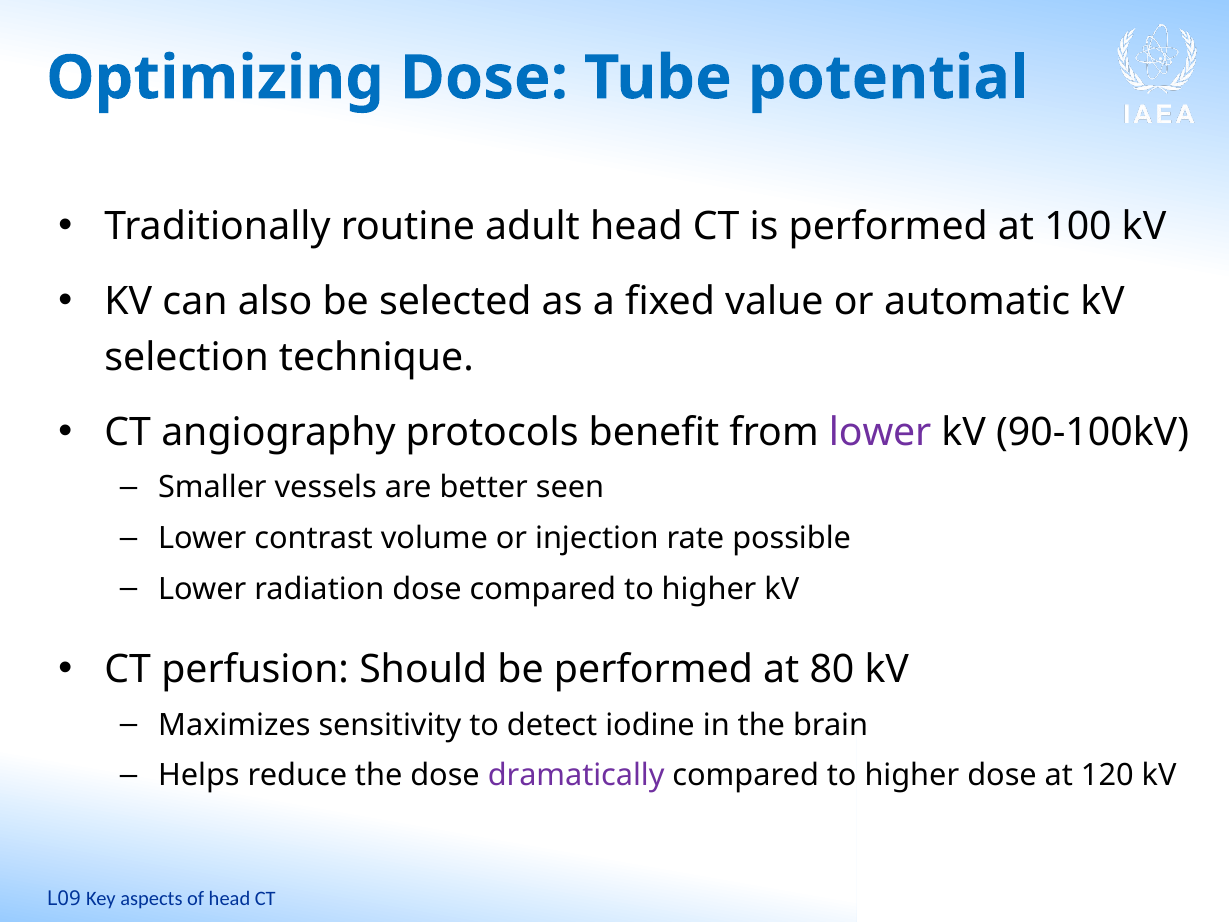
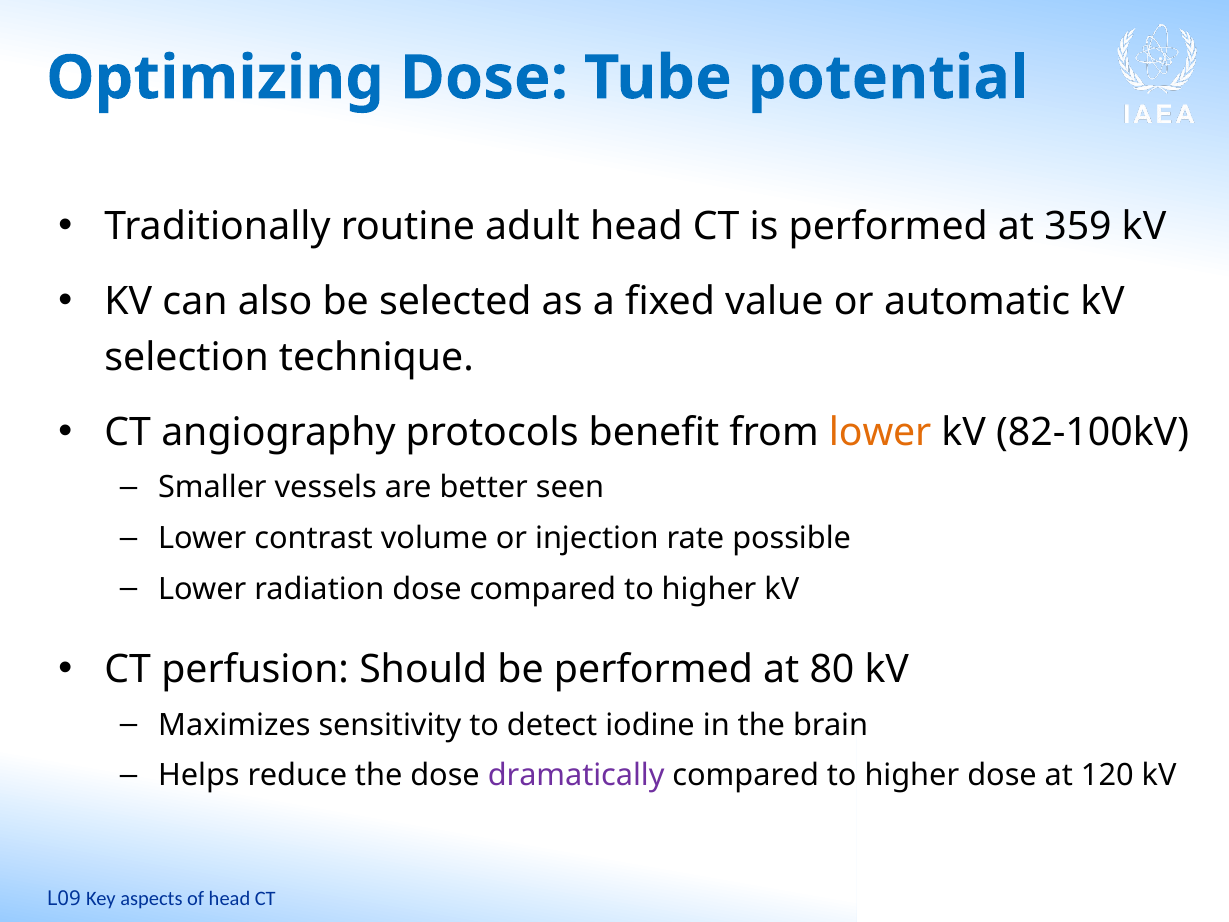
100: 100 -> 359 (1078, 226)
lower colour: purple -> orange (880, 432)
90-100kV: 90-100kV -> 82-100kV (1093, 432)
